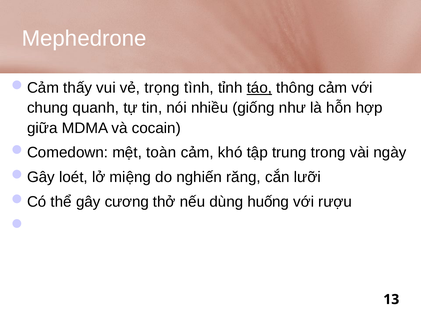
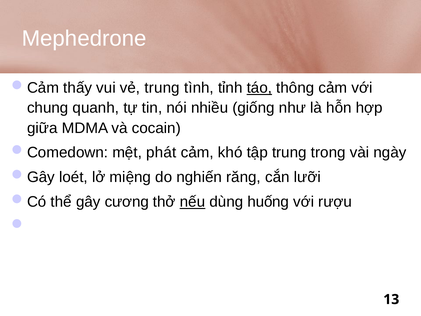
vẻ trọng: trọng -> trung (162, 88)
toàn: toàn -> phát (161, 153)
nếu underline: none -> present (193, 202)
